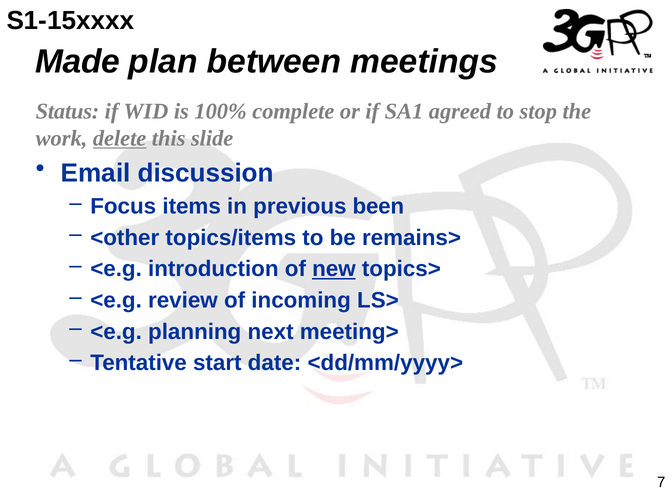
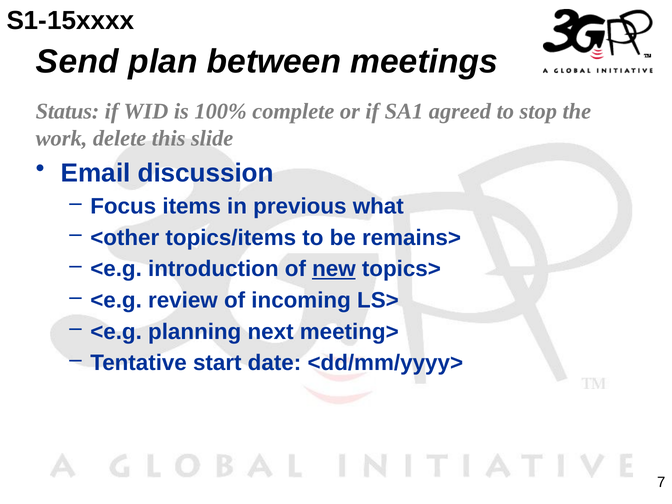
Made: Made -> Send (77, 62)
delete underline: present -> none (120, 138)
been: been -> what (378, 206)
